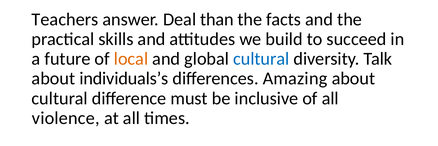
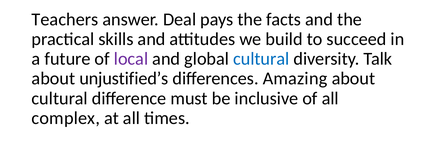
than: than -> pays (217, 19)
local colour: orange -> purple (131, 59)
individuals’s: individuals’s -> unjustified’s (124, 79)
violence: violence -> complex (66, 118)
